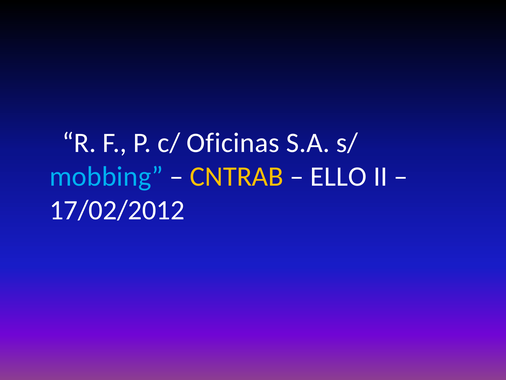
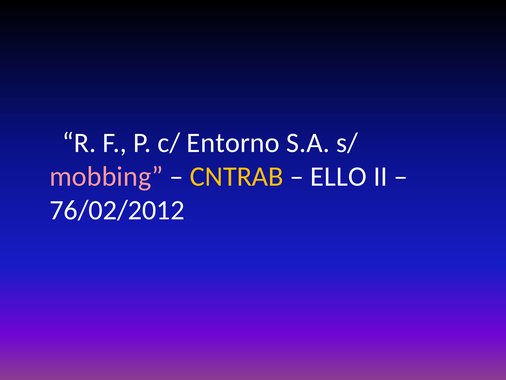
Oficinas: Oficinas -> Entorno (233, 143)
mobbing colour: light blue -> pink (106, 176)
17/02/2012: 17/02/2012 -> 76/02/2012 (117, 210)
